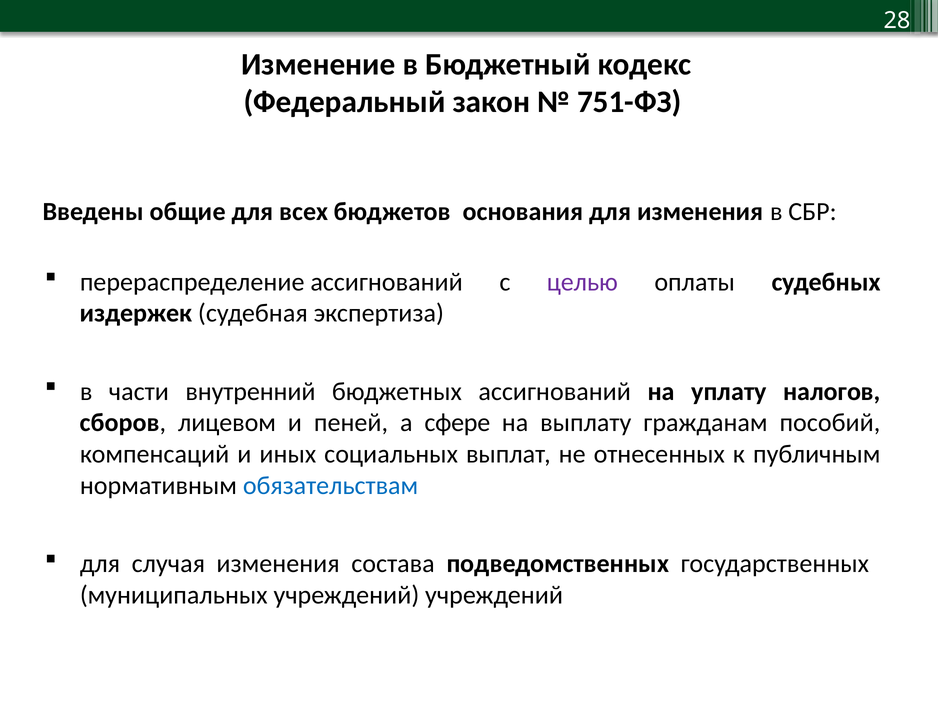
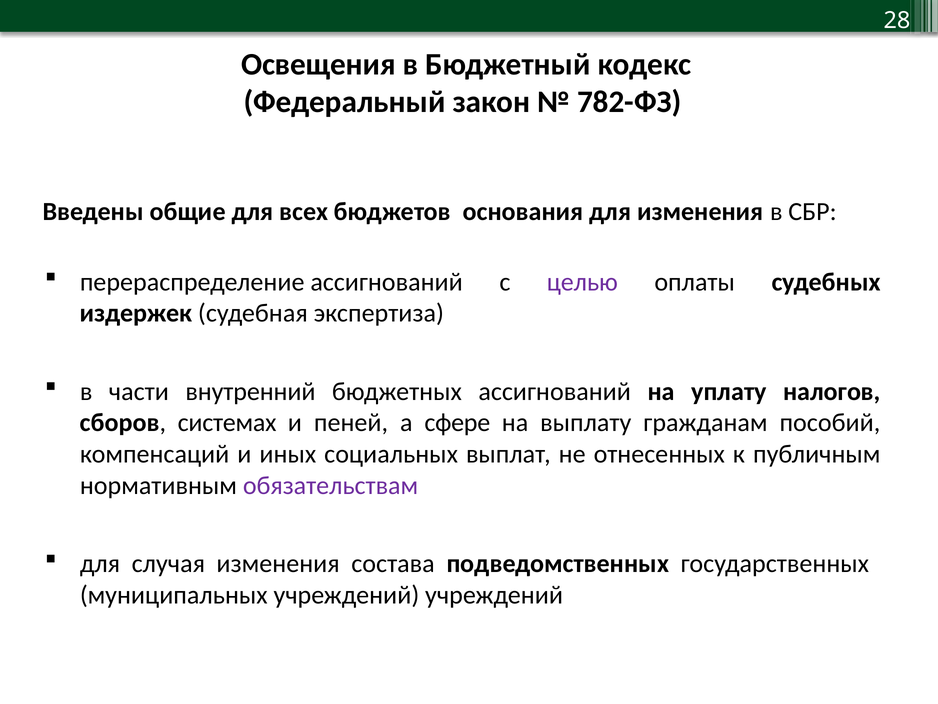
Изменение: Изменение -> Освещения (318, 64)
751-ФЗ: 751-ФЗ -> 782-ФЗ (629, 102)
лицевом: лицевом -> системах (227, 423)
обязательствам colour: blue -> purple (331, 485)
